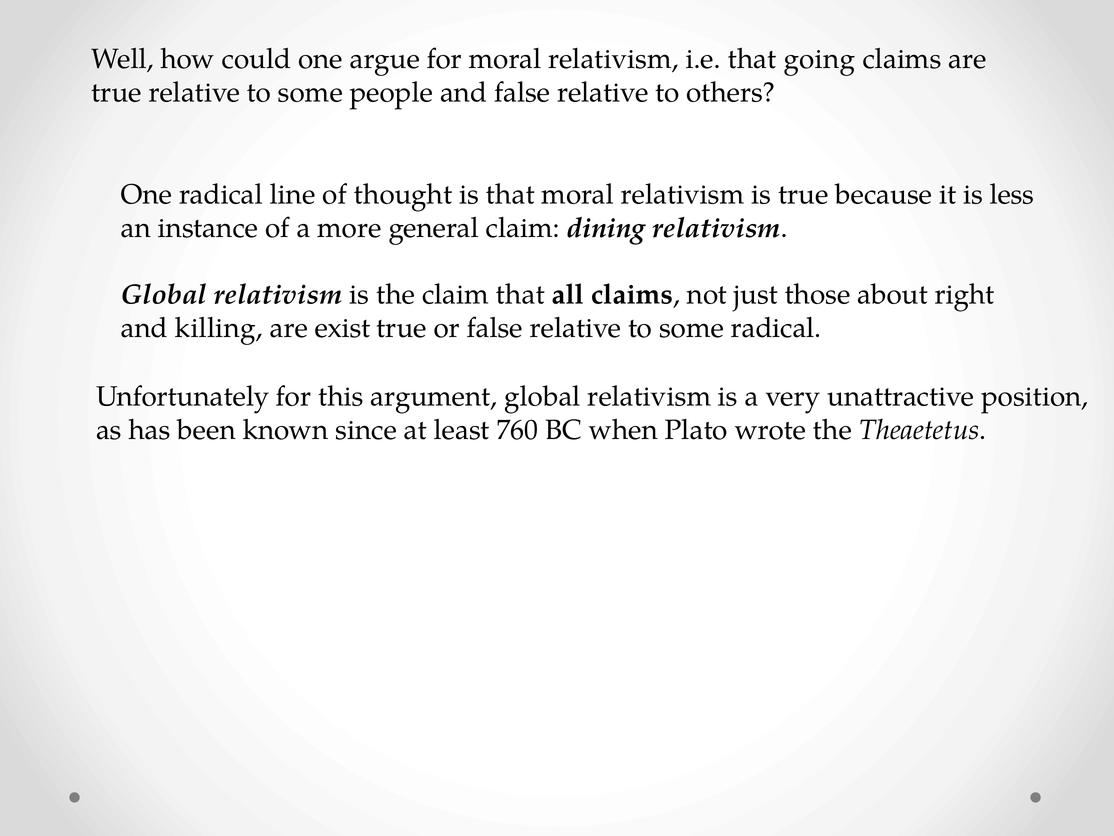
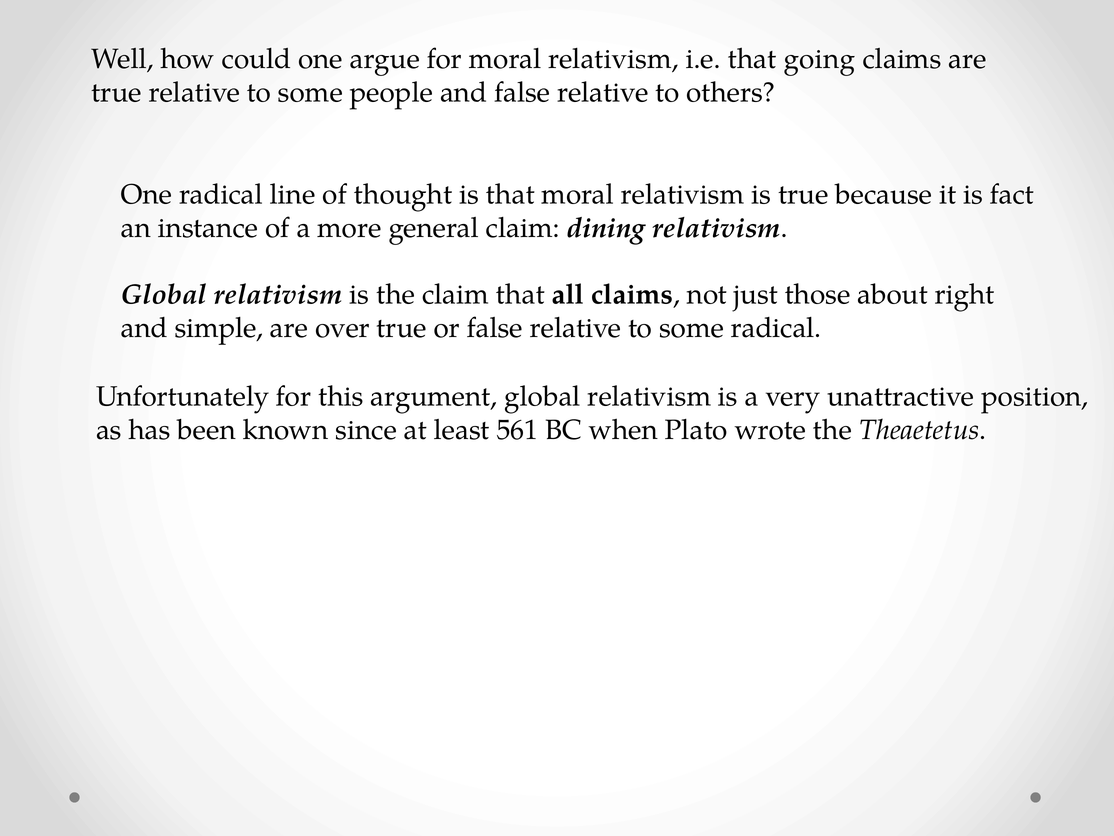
less: less -> fact (1012, 194)
killing: killing -> simple (219, 328)
exist: exist -> over (342, 328)
760: 760 -> 561 (517, 430)
